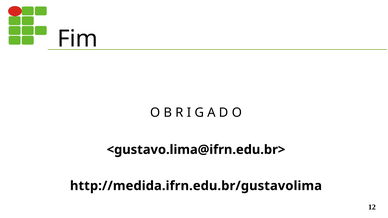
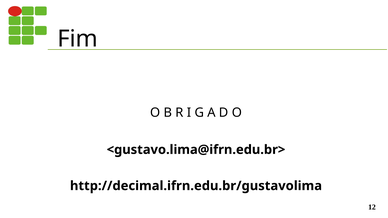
http://medida.ifrn.edu.br/gustavolima: http://medida.ifrn.edu.br/gustavolima -> http://decimal.ifrn.edu.br/gustavolima (196, 186)
